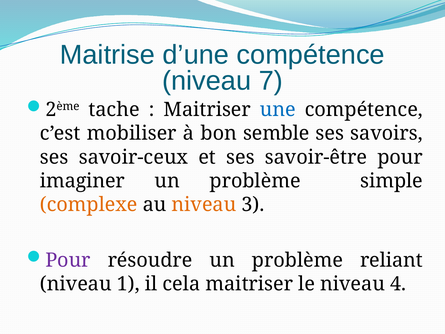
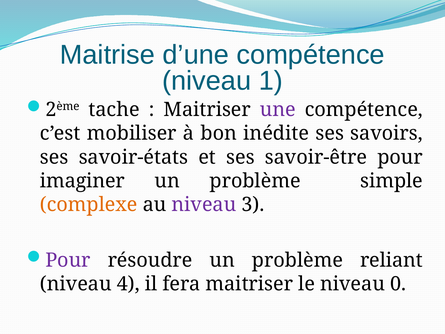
7: 7 -> 1 (271, 81)
une colour: blue -> purple (278, 110)
semble: semble -> inédite (276, 133)
savoir-ceux: savoir-ceux -> savoir-états (133, 157)
niveau colour: orange -> purple (204, 205)
1: 1 -> 4 (128, 284)
cela: cela -> fera (181, 284)
4: 4 -> 0 (398, 284)
